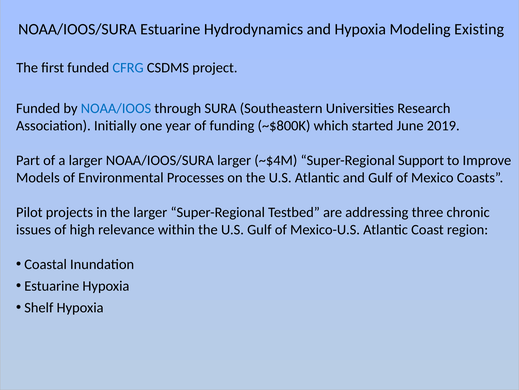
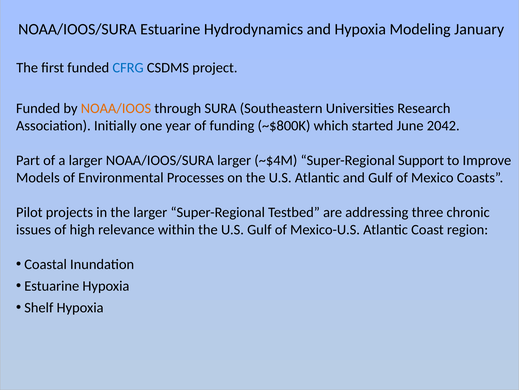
Existing: Existing -> January (479, 29)
NOAA/IOOS colour: blue -> orange (116, 108)
2019: 2019 -> 2042 (443, 126)
